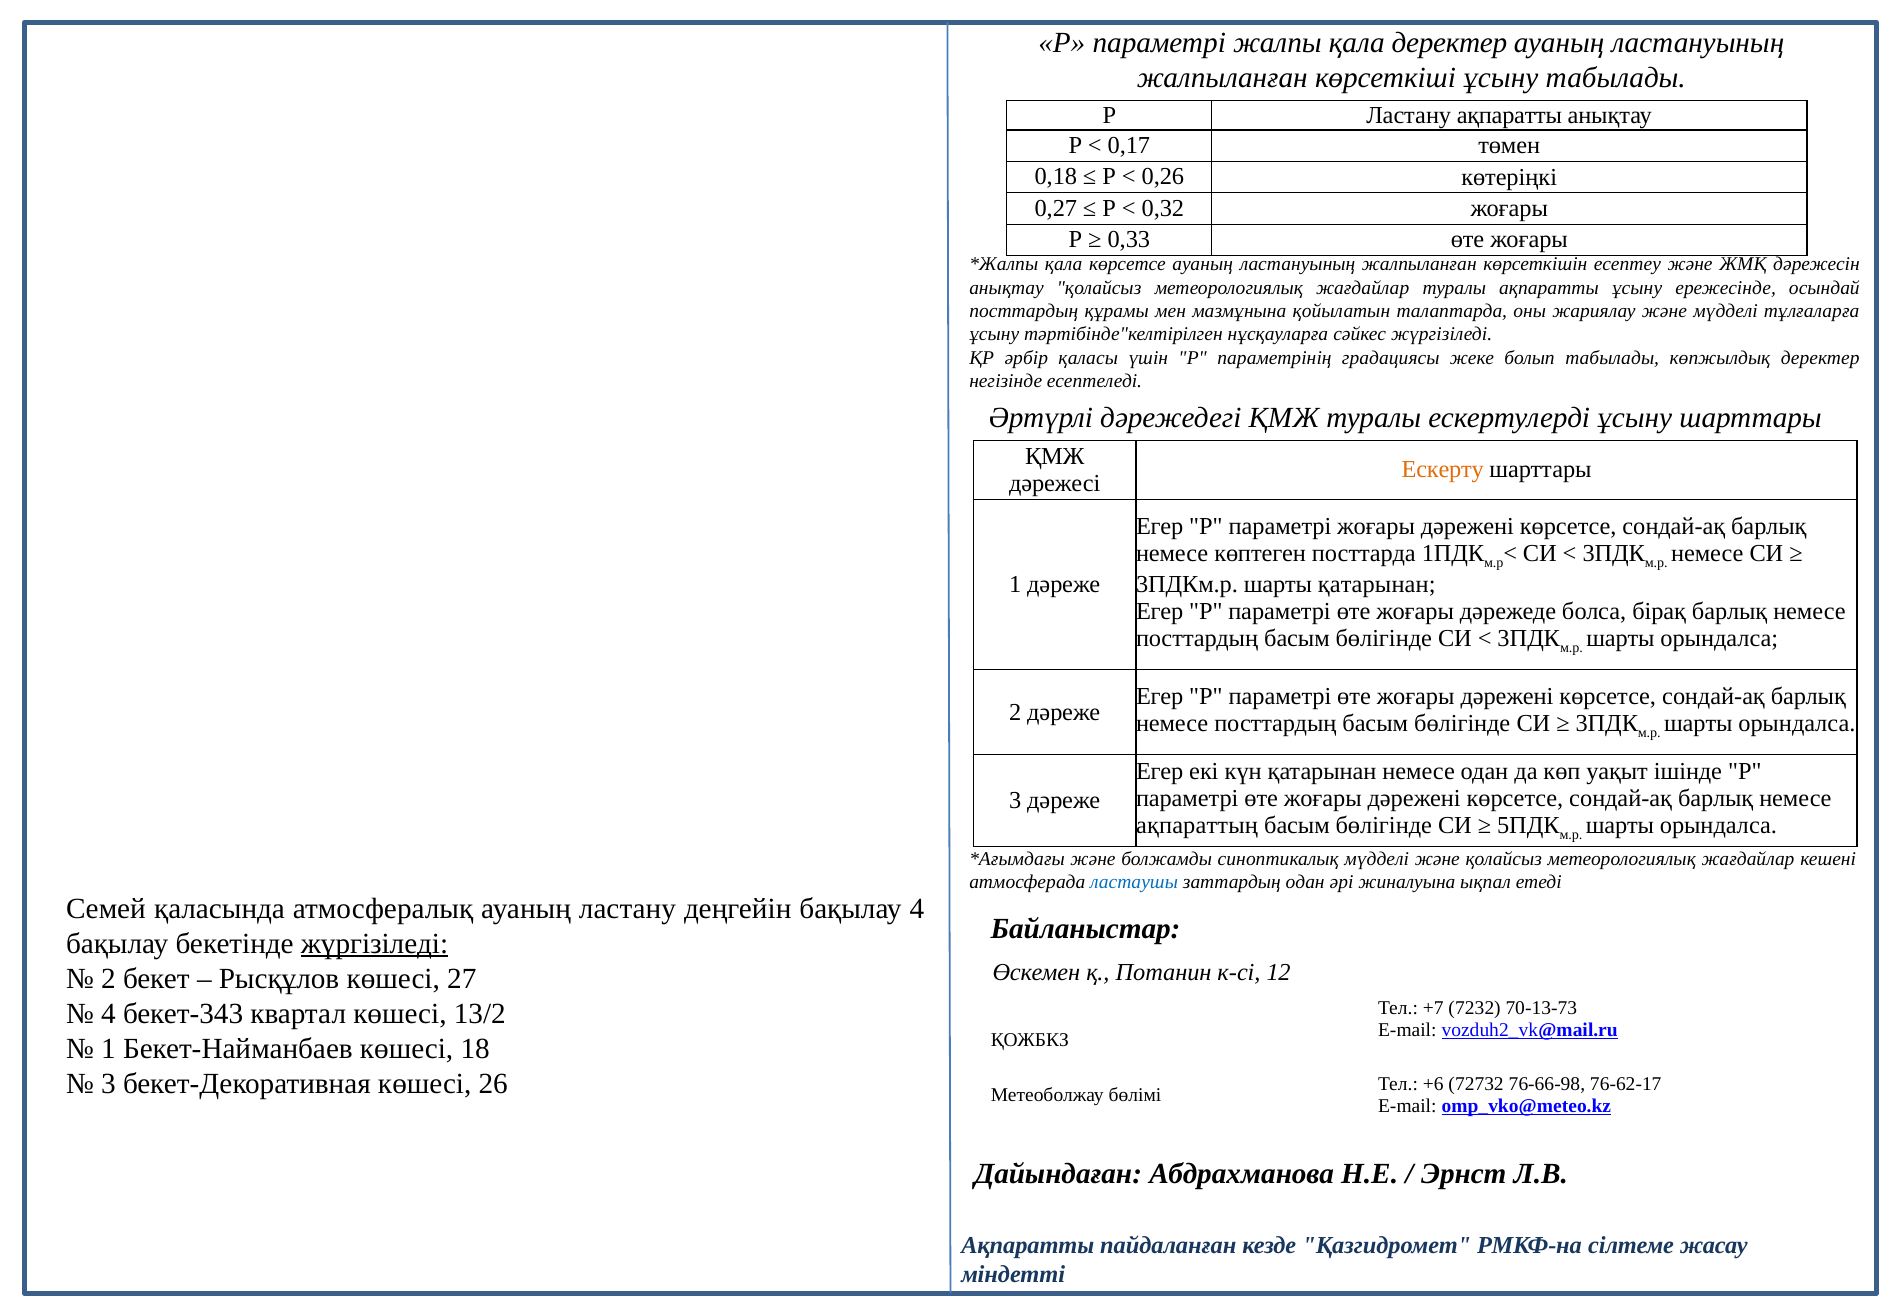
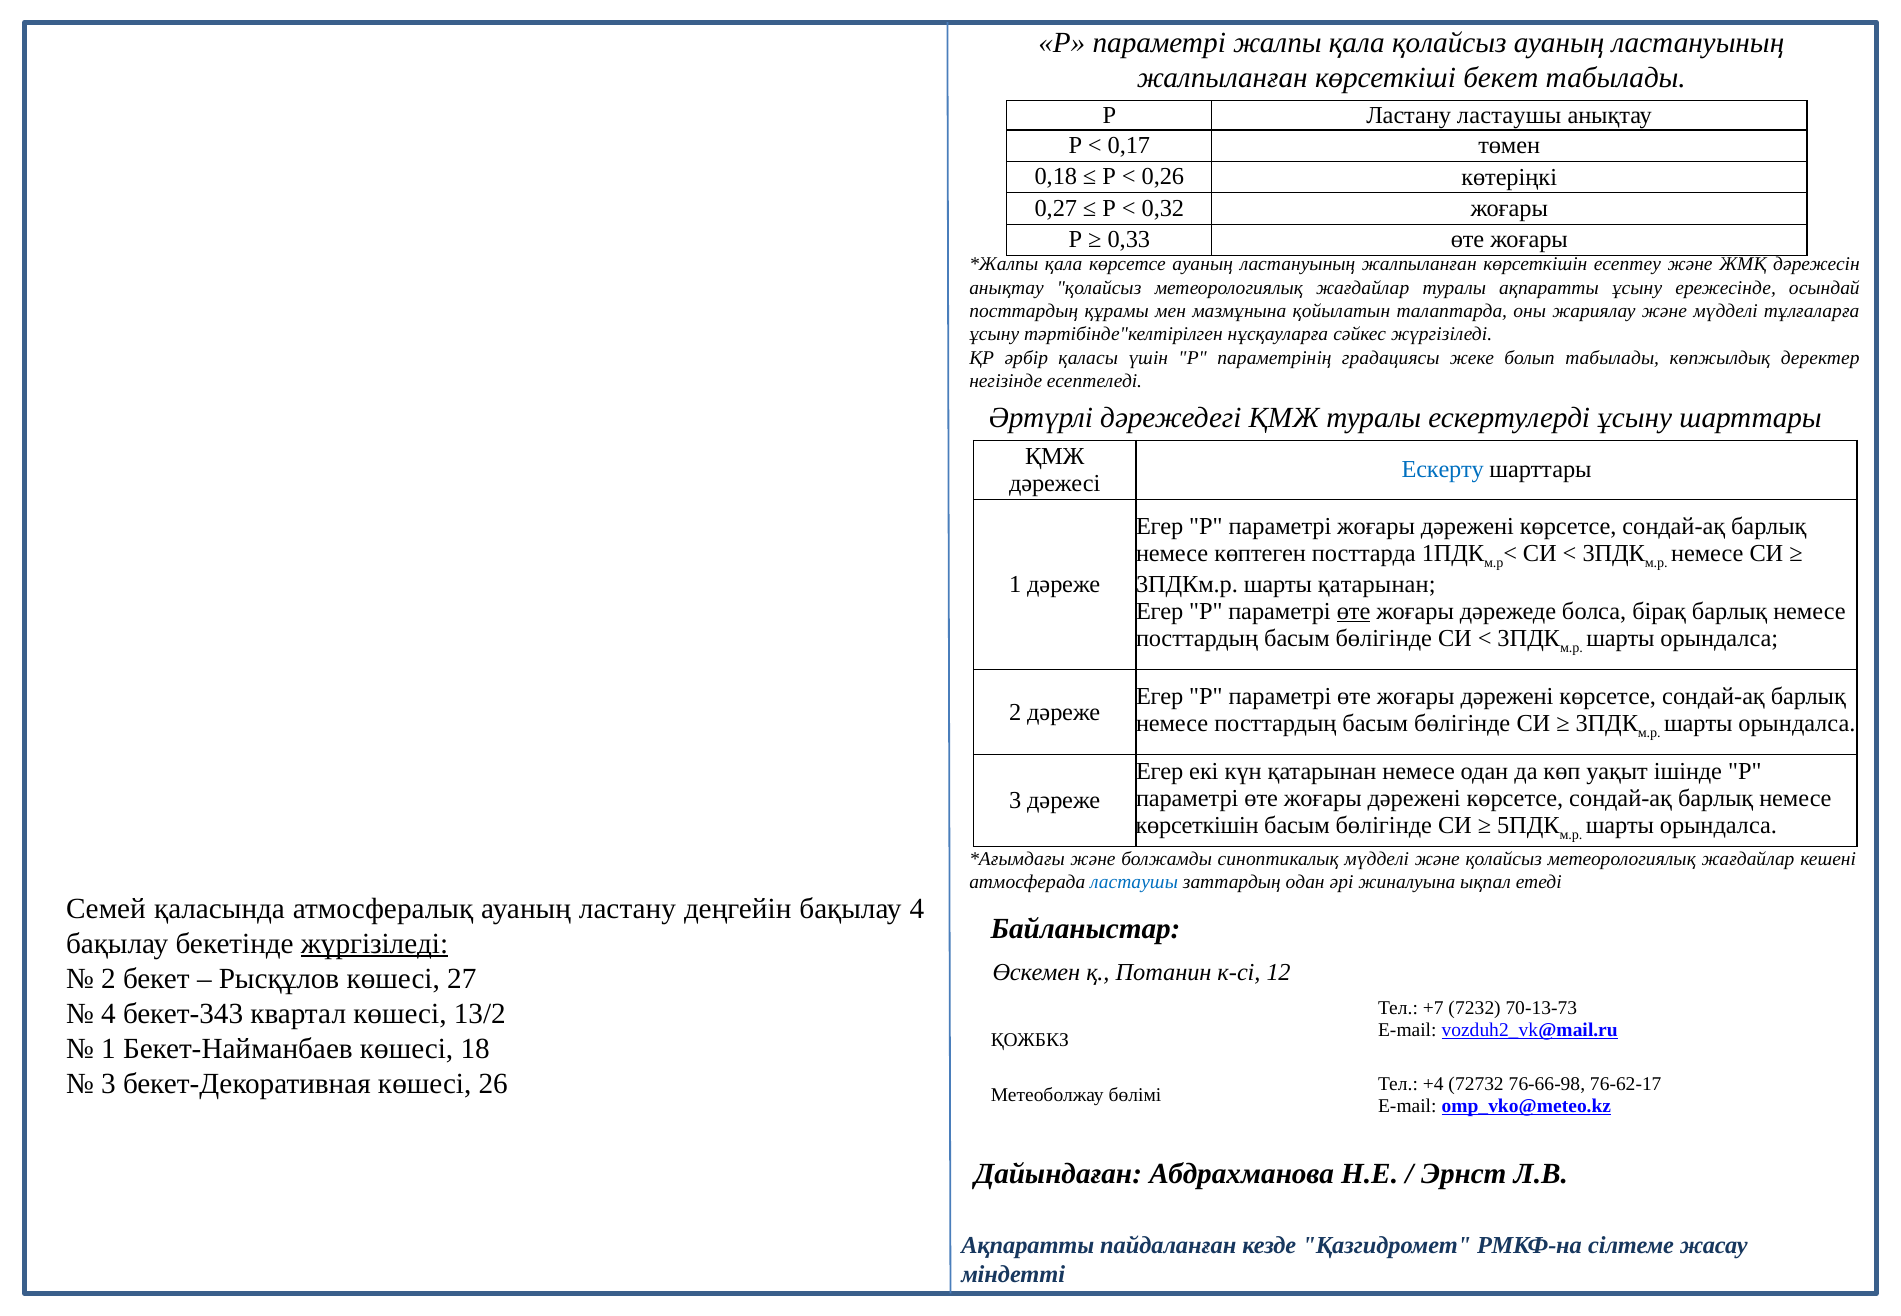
қала деректер: деректер -> қолайсыз (1449, 43)
көрсеткіші ұсыну: ұсыну -> бекет (1501, 78)
Ластану ақпаратты: ақпаратты -> ластаушы (1509, 115)
Ескерту colour: orange -> blue (1443, 470)
өте underline: none -> present (1354, 611)
ақпараттың: ақпараттың -> көрсеткішін (1197, 826)
+6: +6 -> +4 (1433, 1084)
